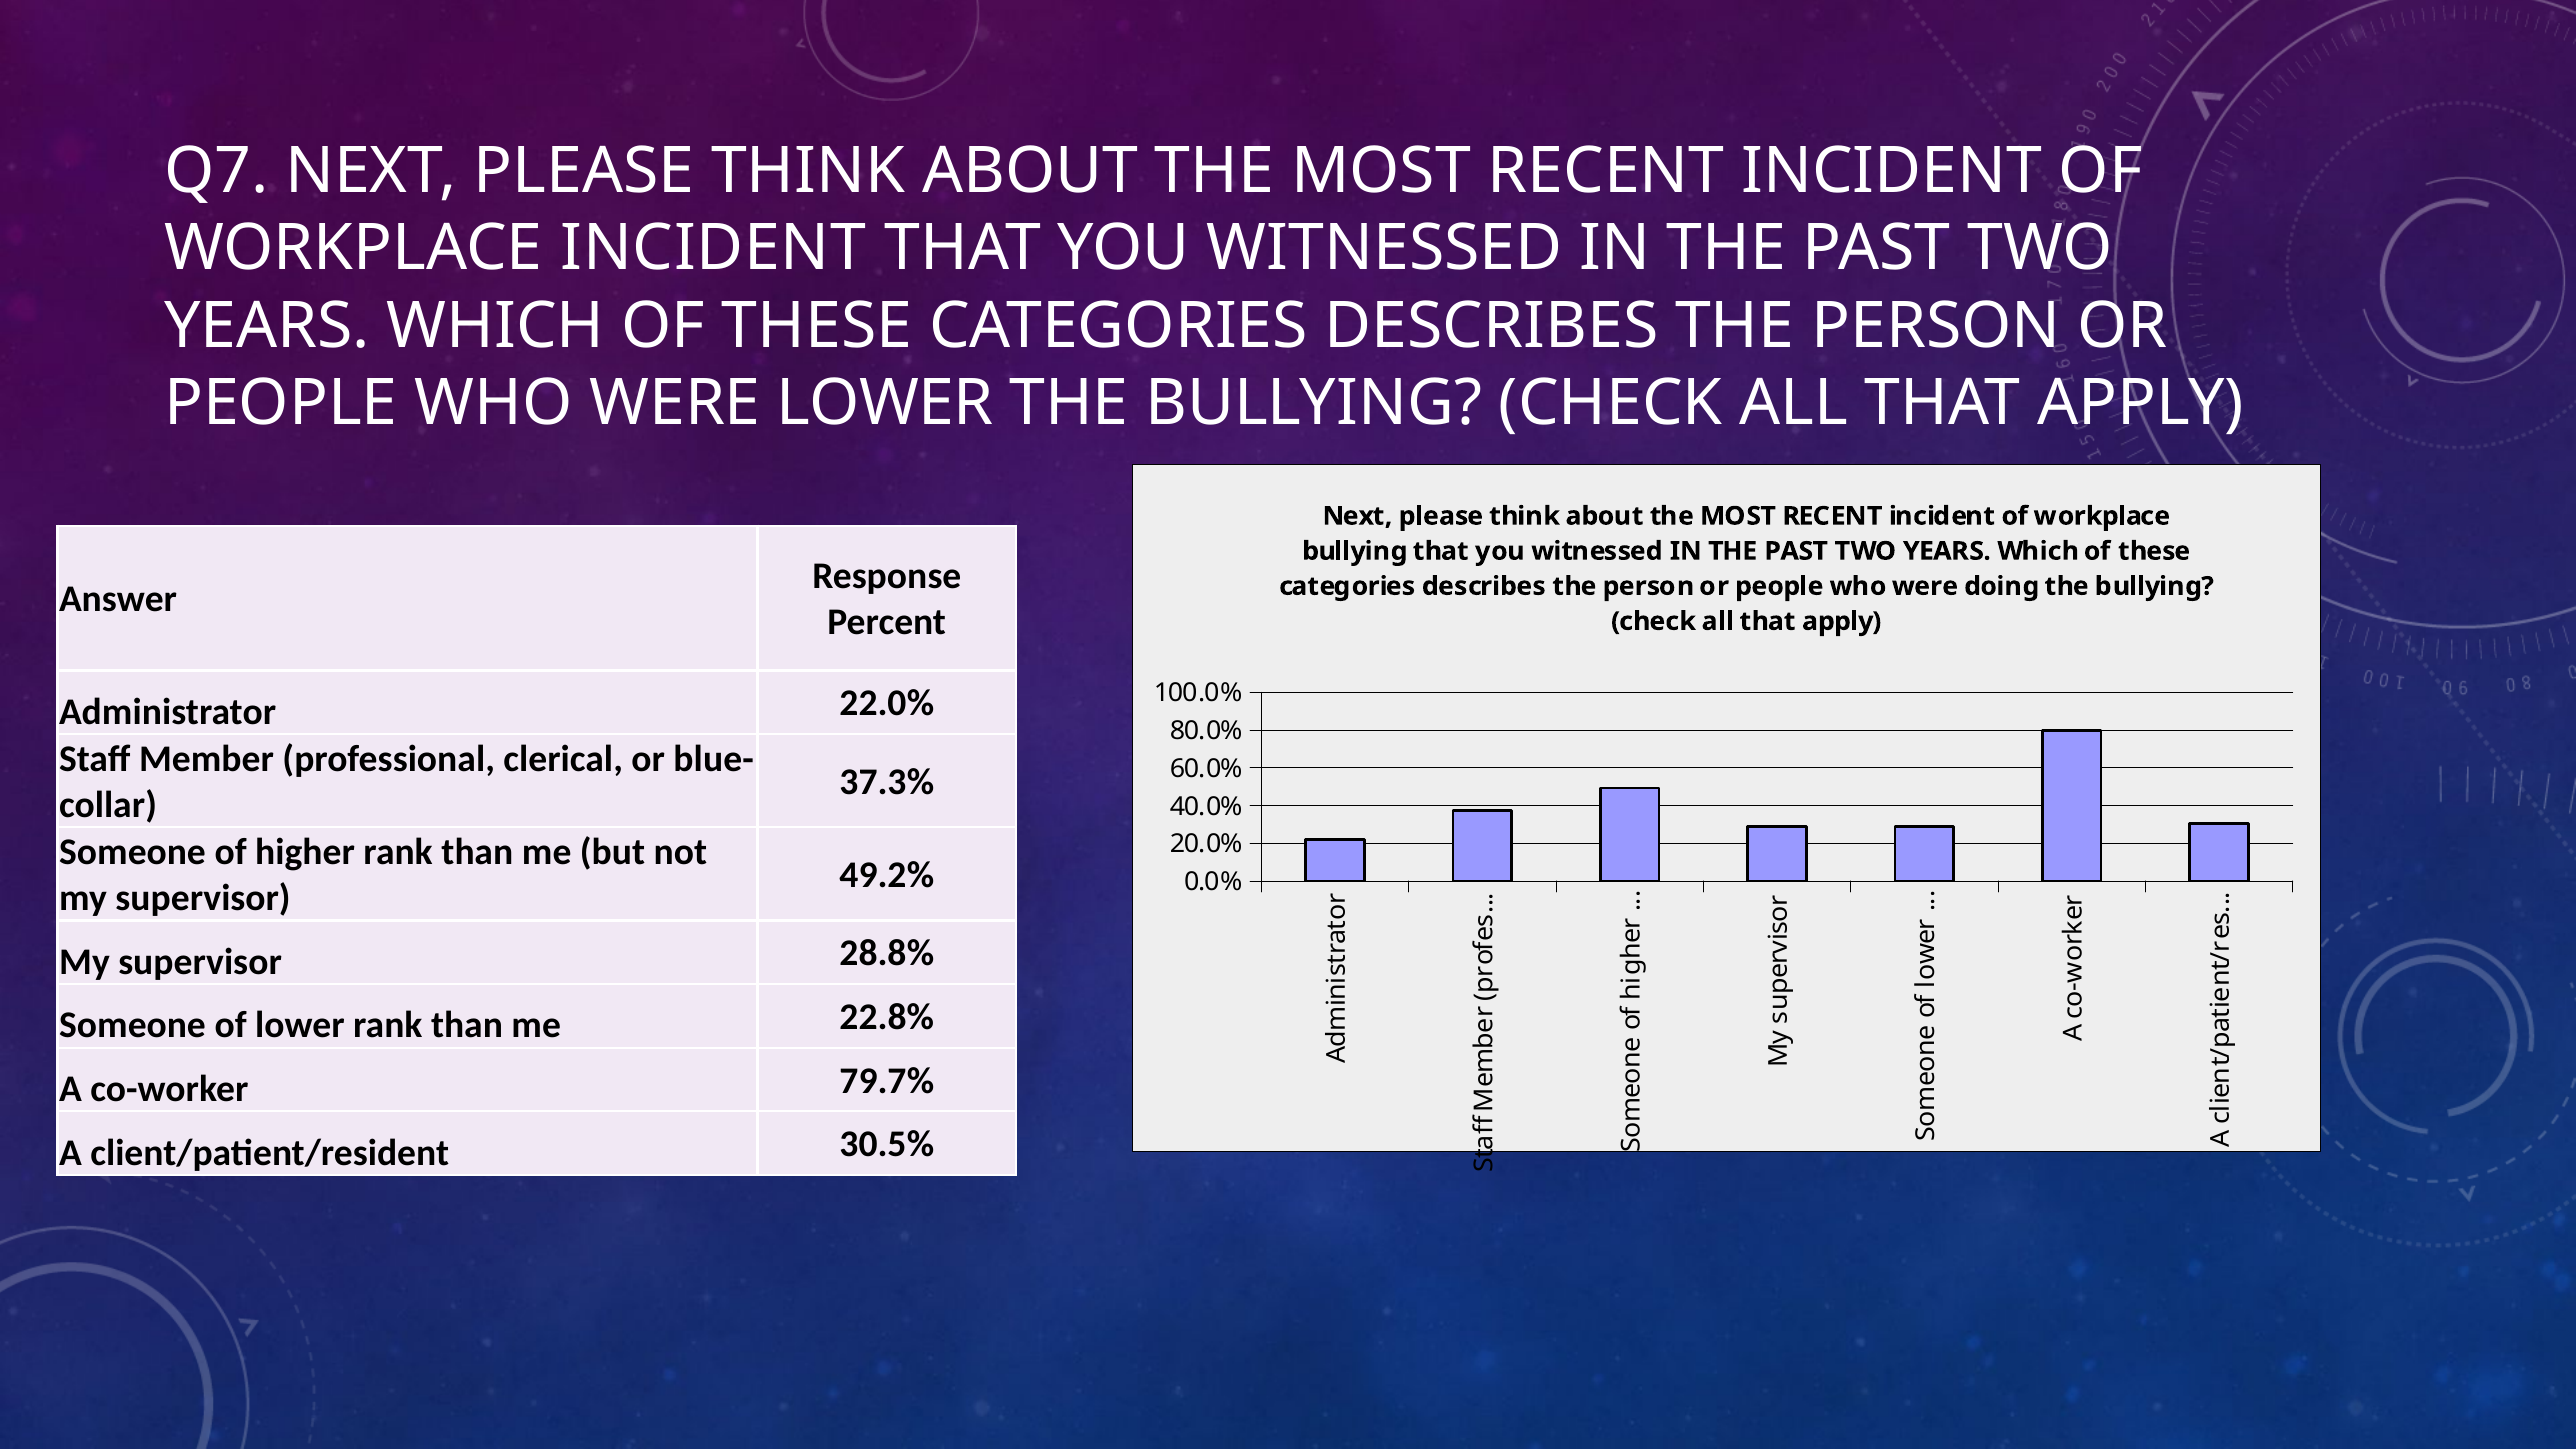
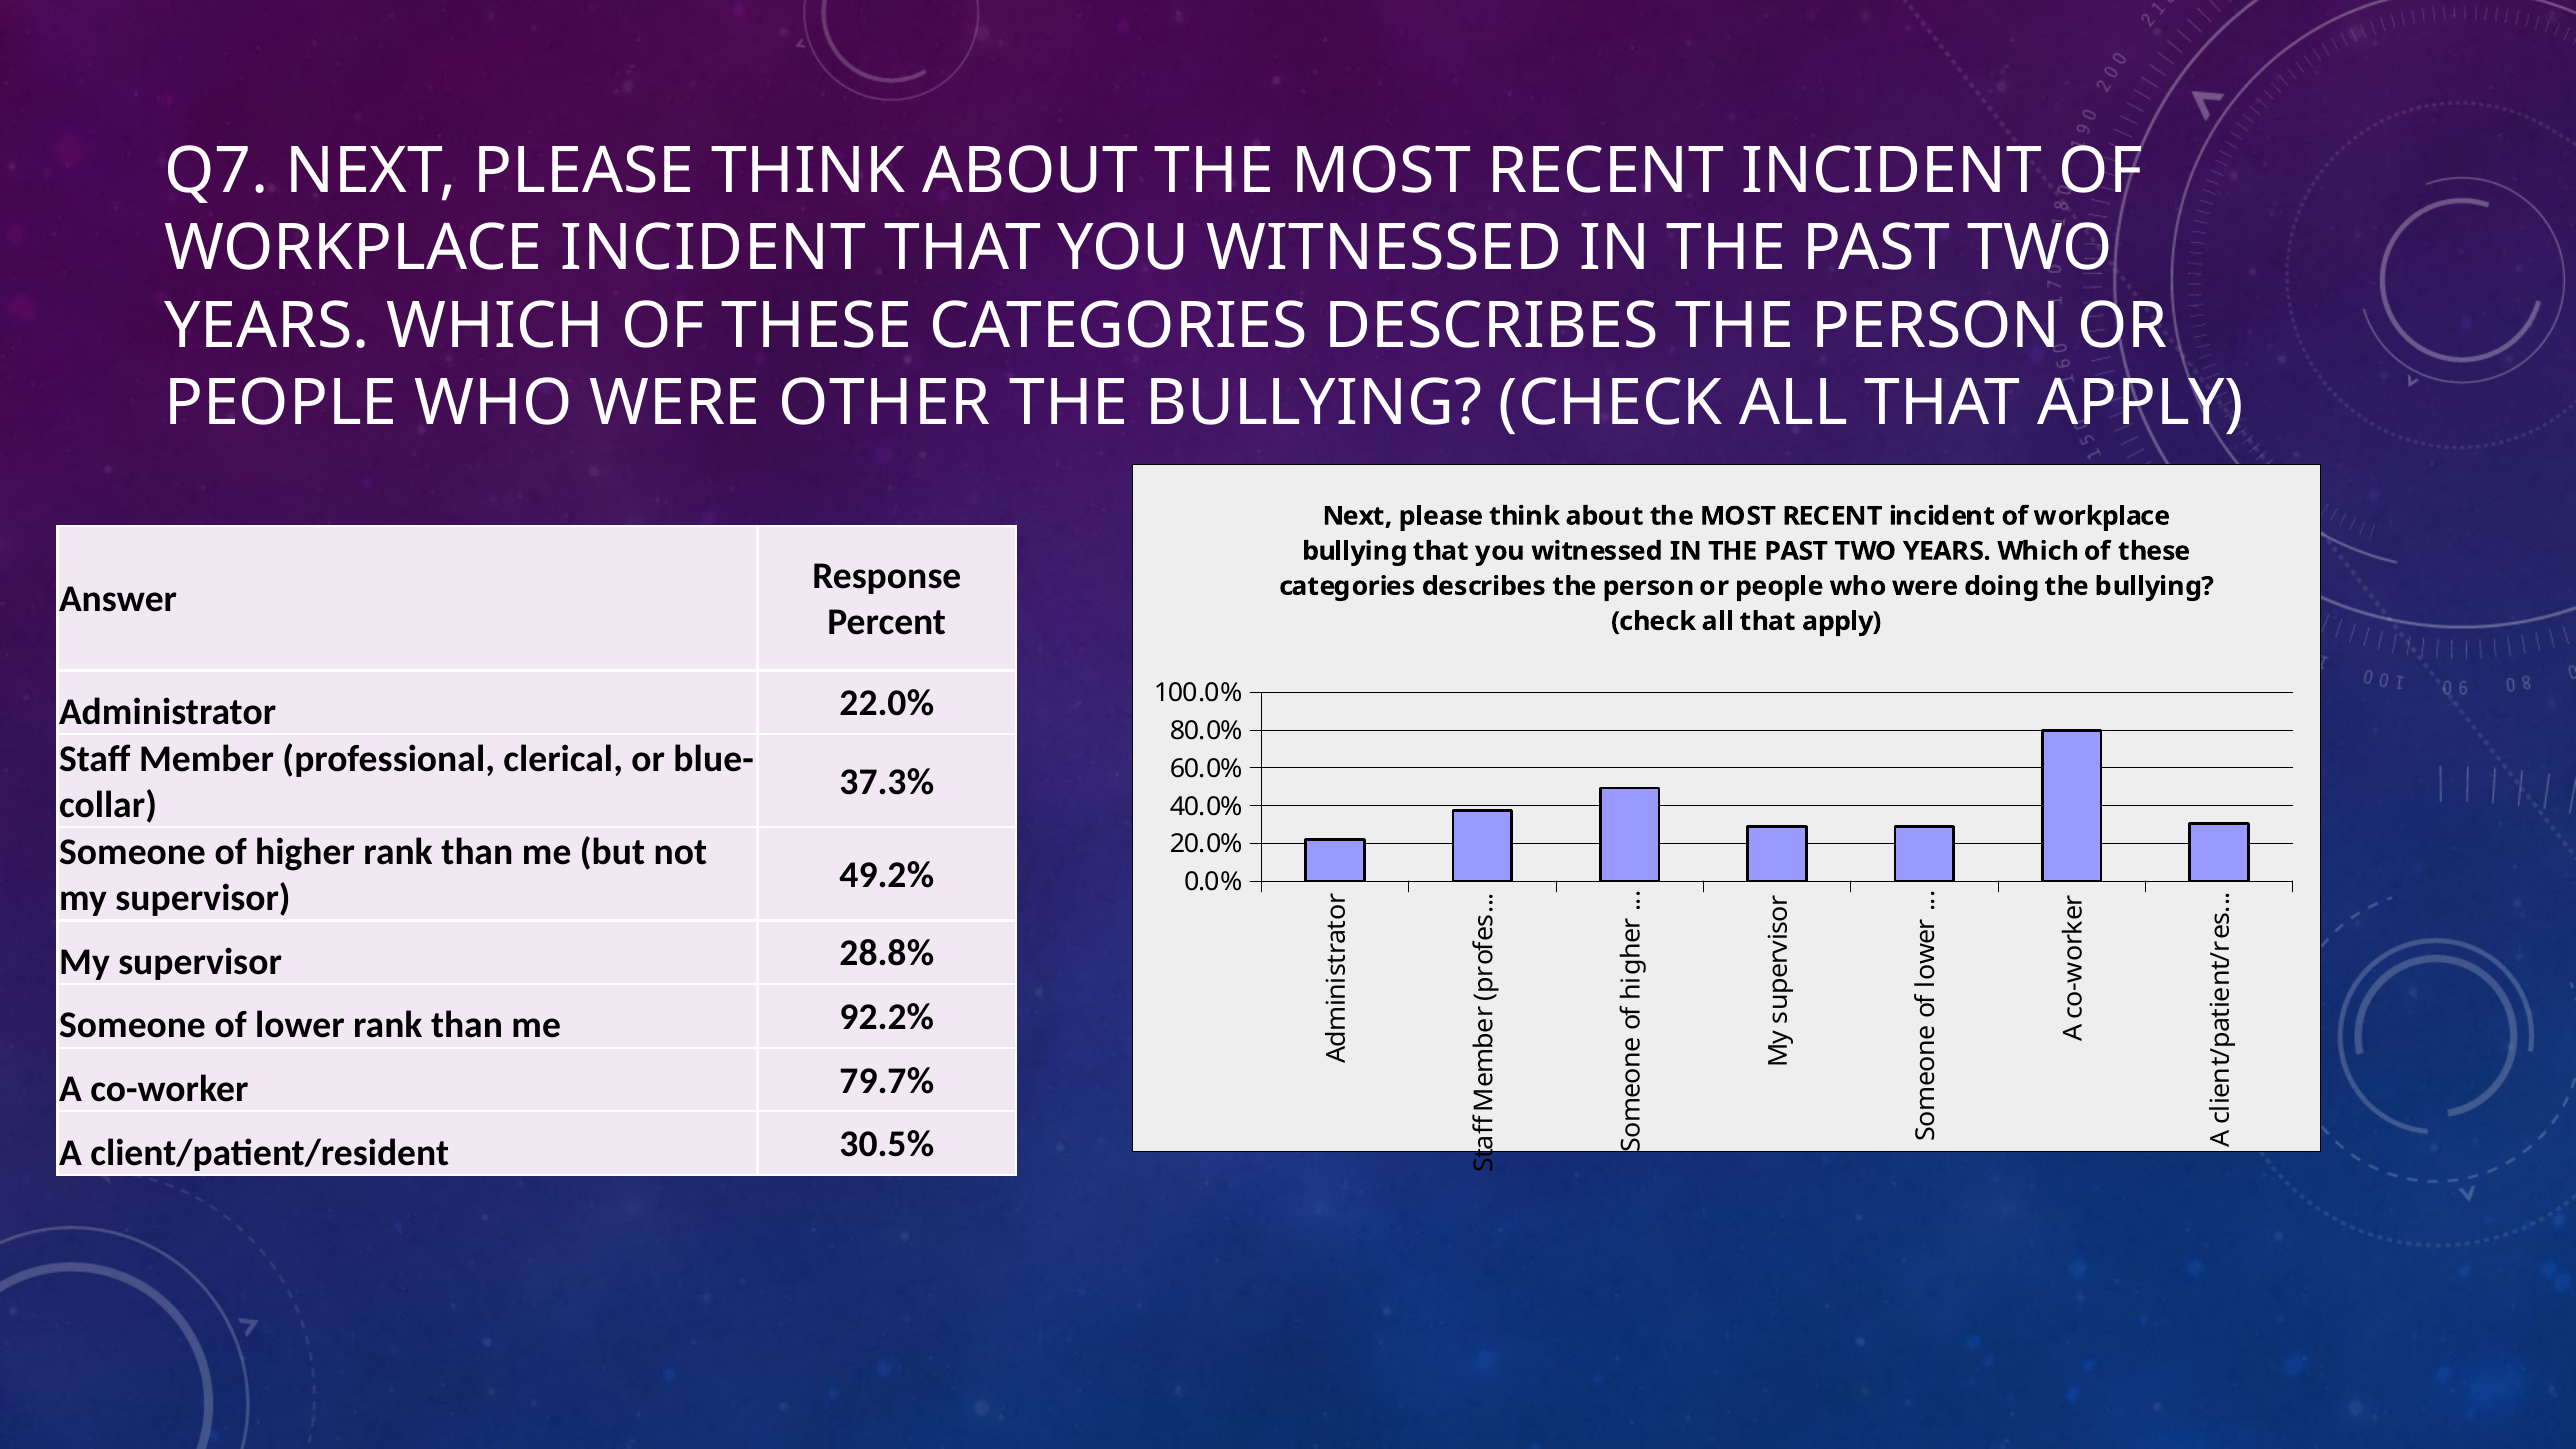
WERE LOWER: LOWER -> OTHER (885, 403)
22.8%: 22.8% -> 92.2% (887, 1017)
